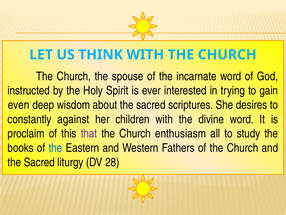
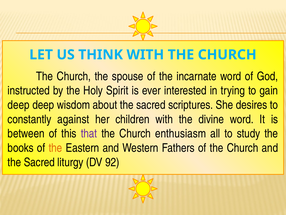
even: even -> deep (19, 105)
proclaim: proclaim -> between (26, 133)
the colour: blue -> orange (55, 148)
28: 28 -> 92 (112, 162)
